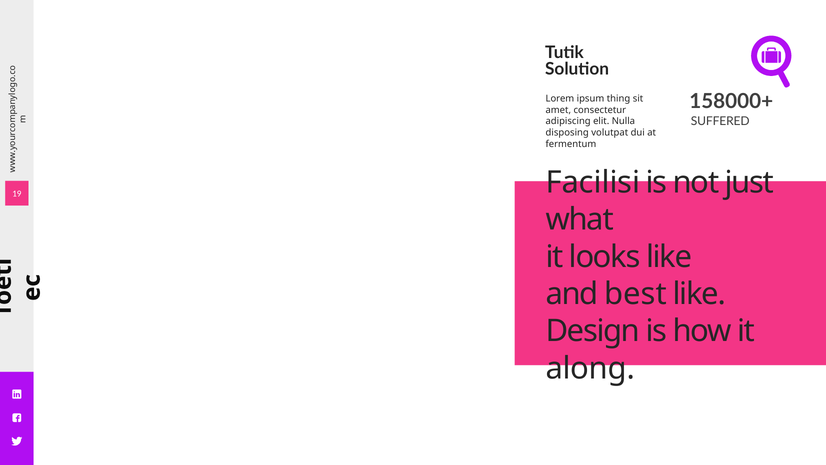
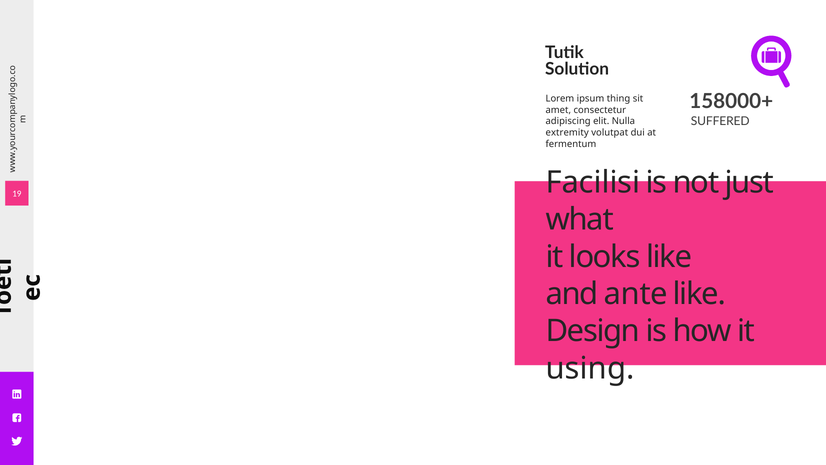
disposing: disposing -> extremity (567, 133)
best: best -> ante (636, 294)
along: along -> using (590, 368)
